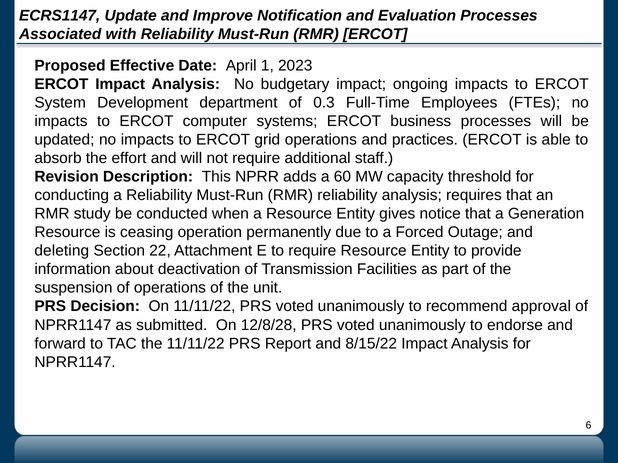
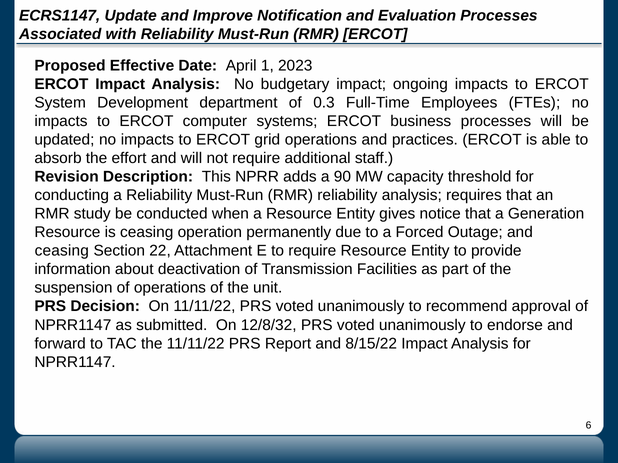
60: 60 -> 90 (342, 177)
deleting: deleting -> ceasing (62, 251)
12/8/28: 12/8/28 -> 12/8/32 (269, 325)
